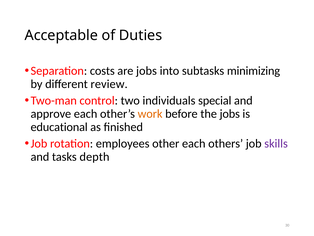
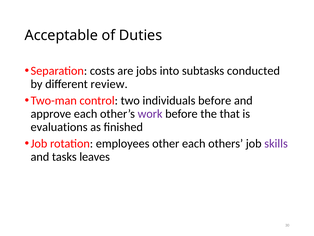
minimizing: minimizing -> conducted (253, 71)
individuals special: special -> before (215, 100)
work colour: orange -> purple (150, 114)
the jobs: jobs -> that (230, 114)
educational: educational -> evaluations (59, 127)
depth: depth -> leaves (95, 156)
